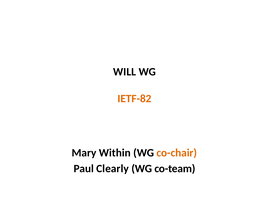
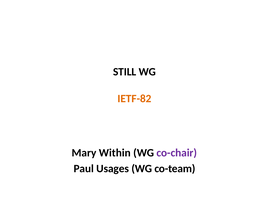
WILL: WILL -> STILL (125, 72)
co-chair colour: orange -> purple (177, 153)
Clearly: Clearly -> Usages (113, 168)
